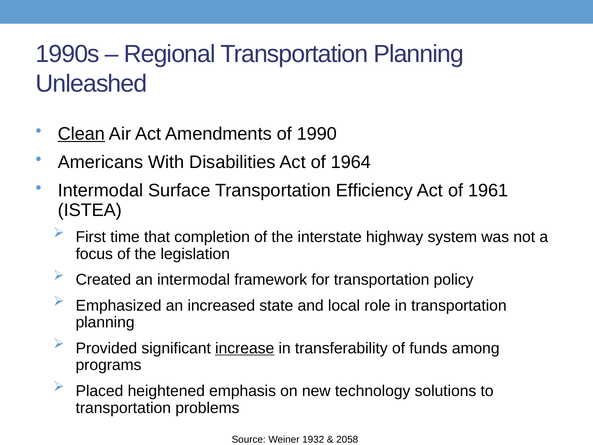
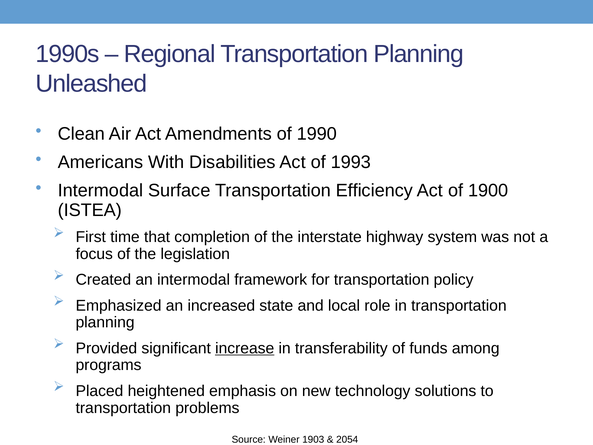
Clean underline: present -> none (81, 134)
1964: 1964 -> 1993 (351, 162)
1961: 1961 -> 1900 (488, 191)
1932: 1932 -> 1903 (313, 439)
2058: 2058 -> 2054 (347, 439)
